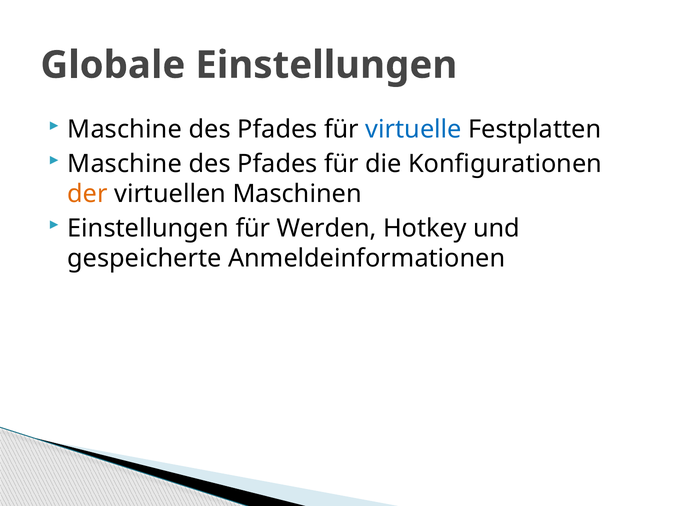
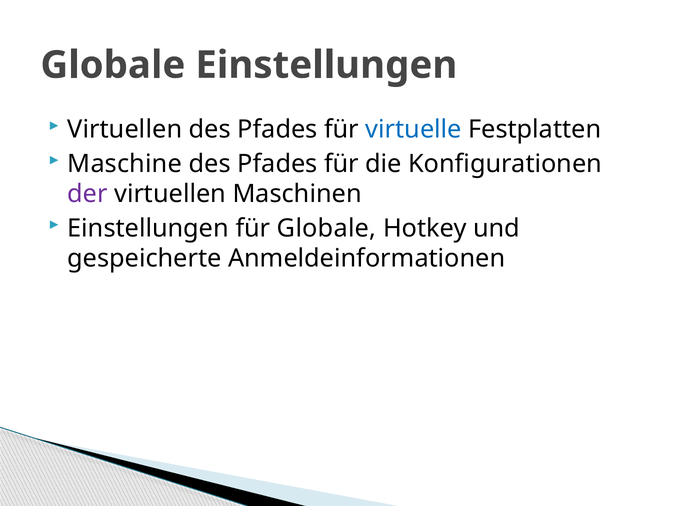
Maschine: Maschine -> Virtuellen (125, 130)
der colour: orange -> purple (88, 194)
für Werden: Werden -> Globale (327, 228)
